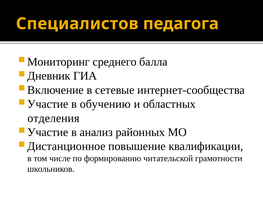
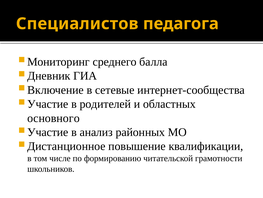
обучению: обучению -> родителей (105, 104)
отделения: отделения -> основного (54, 118)
